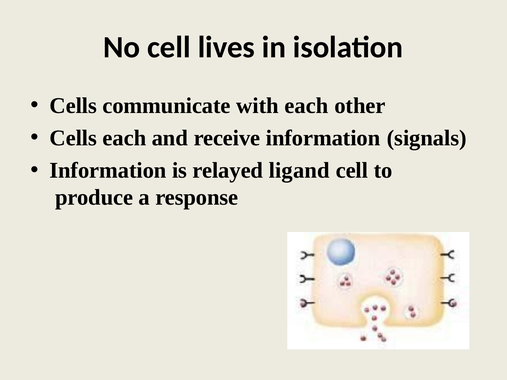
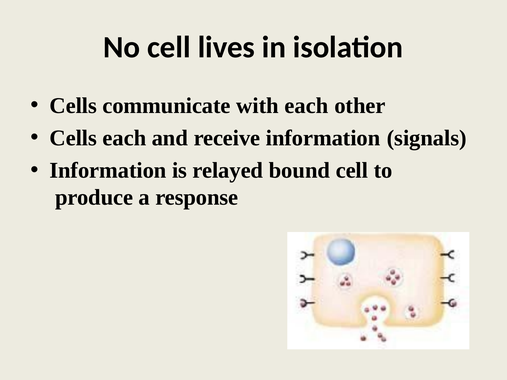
ligand: ligand -> bound (299, 171)
